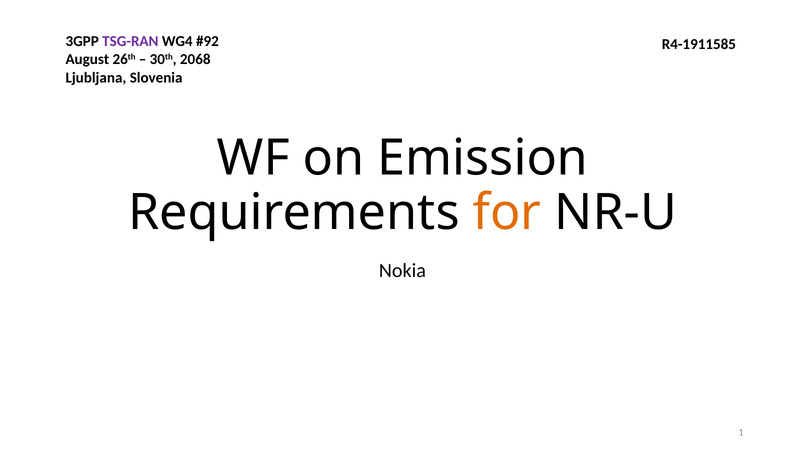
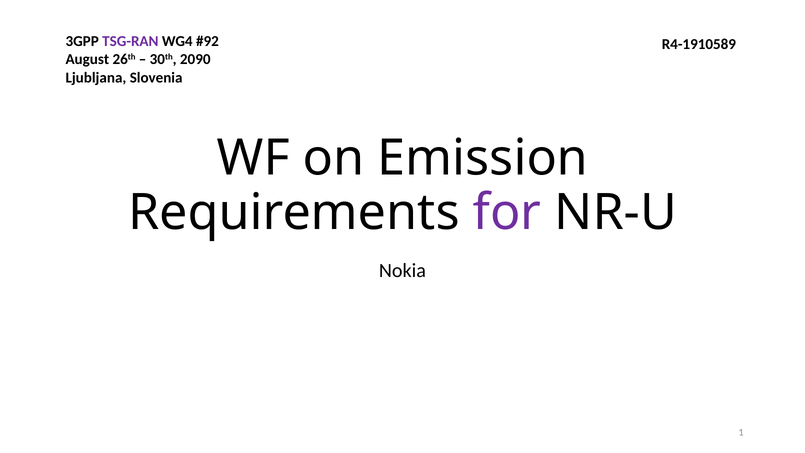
R4-1911585: R4-1911585 -> R4-1910589 (699, 44)
2068: 2068 -> 2090 (195, 59)
for colour: orange -> purple (507, 213)
